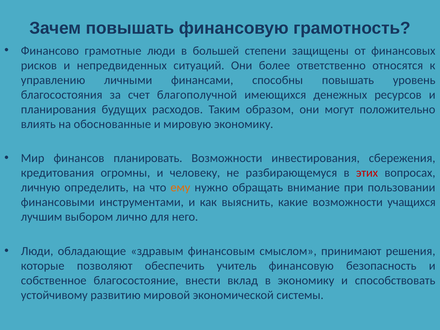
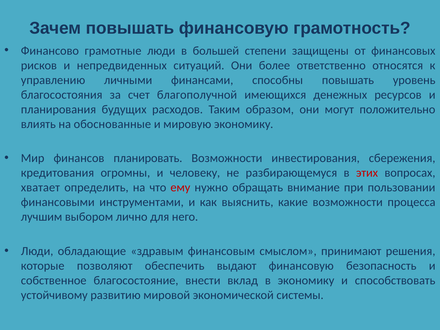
личную: личную -> хватает (40, 188)
ему colour: orange -> red (180, 188)
учащихся: учащихся -> процесса (411, 202)
учитель: учитель -> выдают (237, 266)
